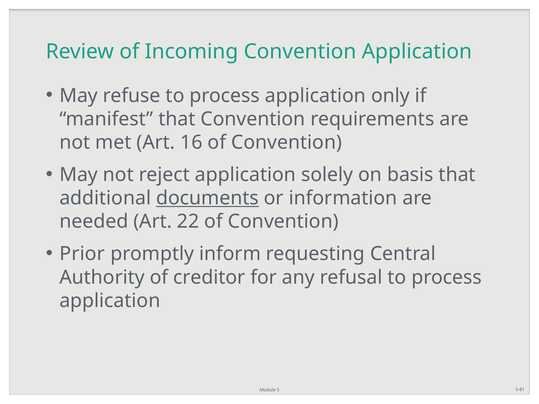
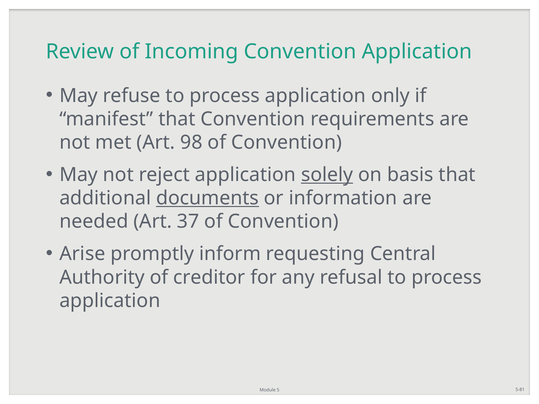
16: 16 -> 98 (191, 142)
solely underline: none -> present (327, 175)
22: 22 -> 37 (188, 222)
Prior: Prior -> Arise (82, 254)
